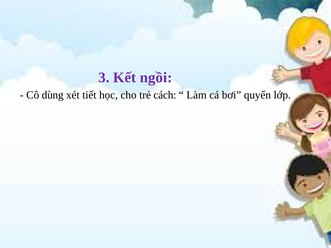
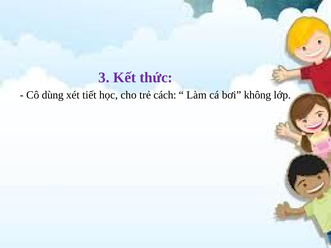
ngồi: ngồi -> thức (156, 78)
quyển: quyển -> không (257, 95)
